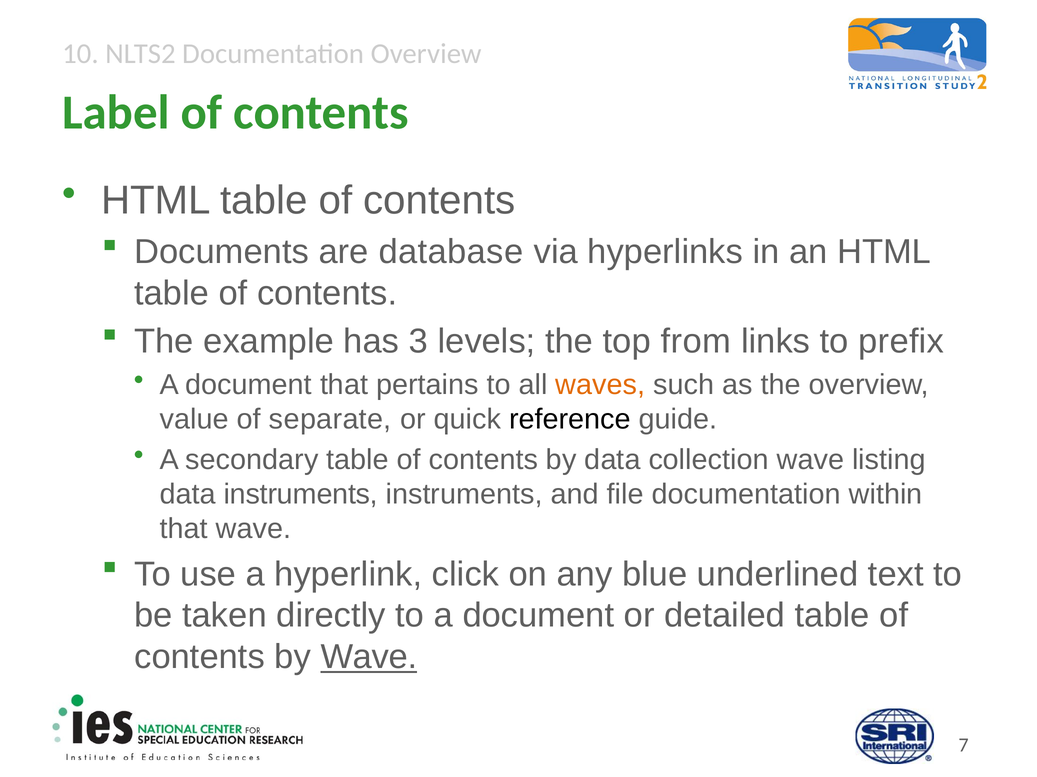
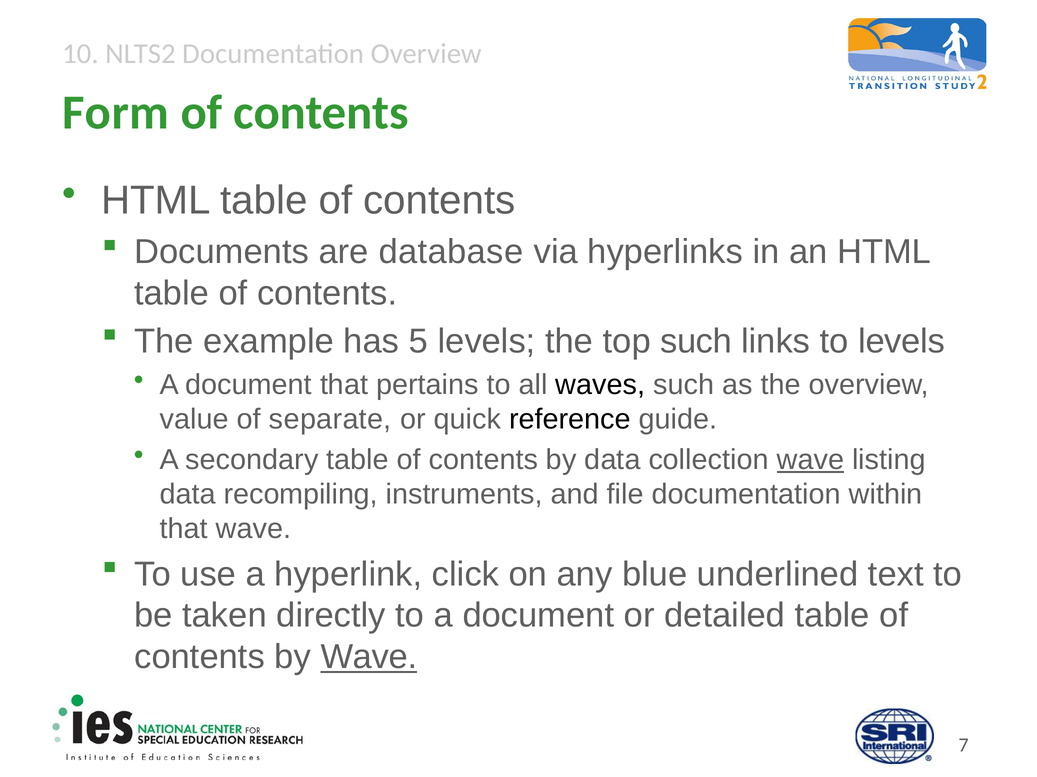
Label: Label -> Form (116, 113)
3: 3 -> 5 (418, 342)
top from: from -> such (696, 342)
to prefix: prefix -> levels (902, 342)
waves colour: orange -> black (600, 385)
wave underline: none -> present (810, 460)
data instruments: instruments -> recompiling (301, 495)
